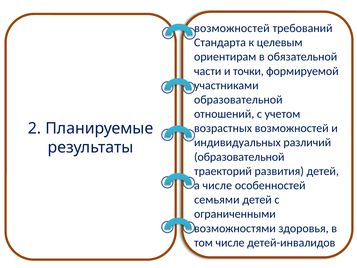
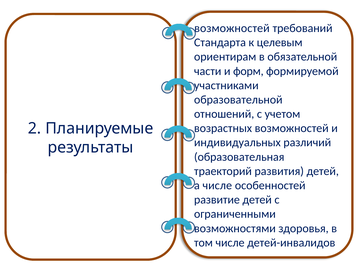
точки: точки -> форм (248, 71)
образовательной: образовательной -> образовательная (239, 157)
семьями: семьями -> развитие (217, 200)
